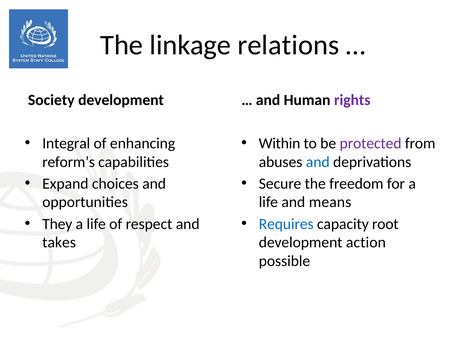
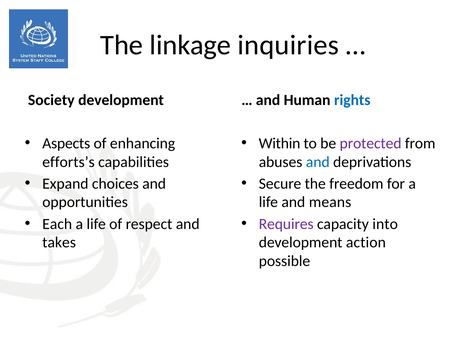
relations: relations -> inquiries (288, 45)
rights colour: purple -> blue (352, 100)
Integral: Integral -> Aspects (66, 143)
reform’s: reform’s -> efforts’s (69, 162)
They: They -> Each (57, 224)
Requires colour: blue -> purple (286, 224)
root: root -> into (385, 224)
